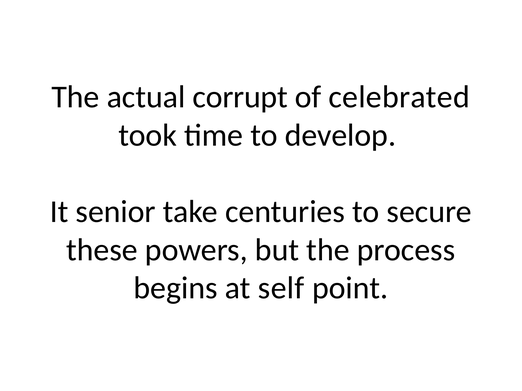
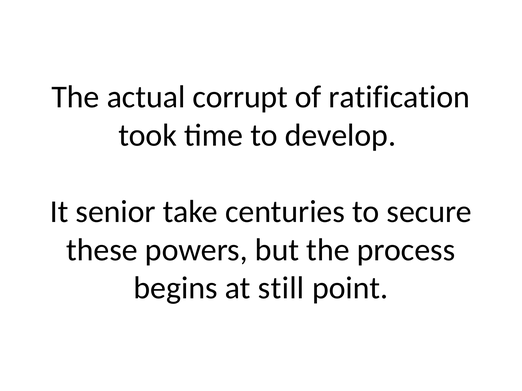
celebrated: celebrated -> ratification (399, 97)
self: self -> still (281, 288)
